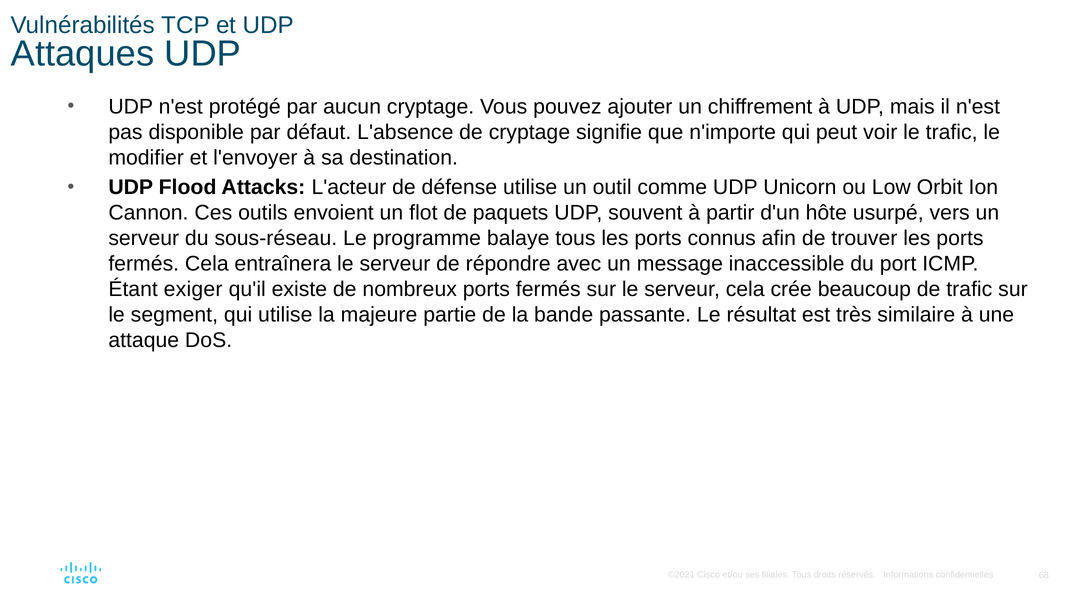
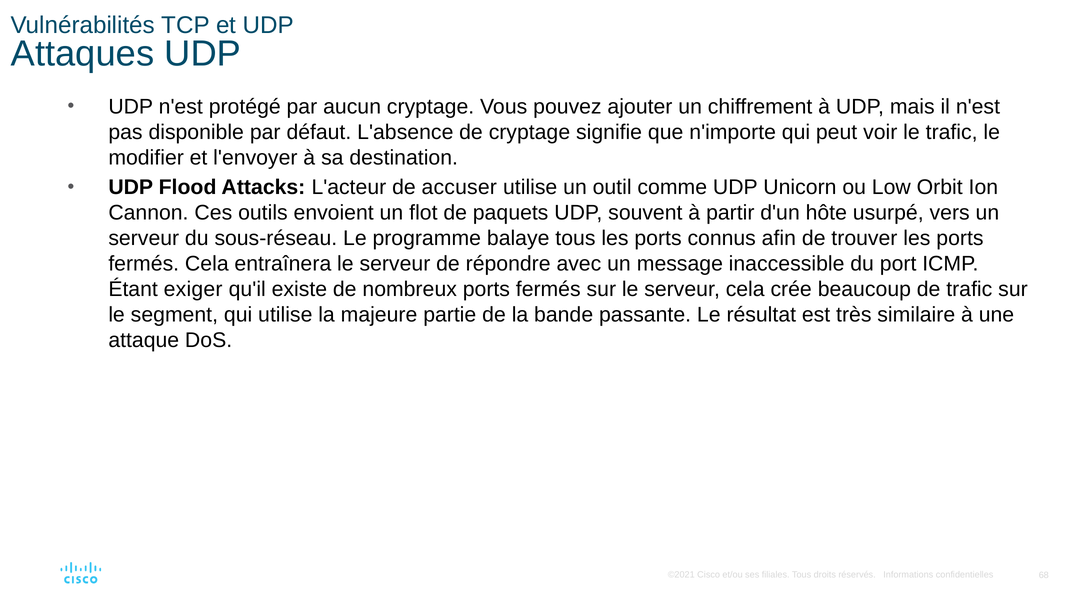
défense: défense -> accuser (459, 187)
